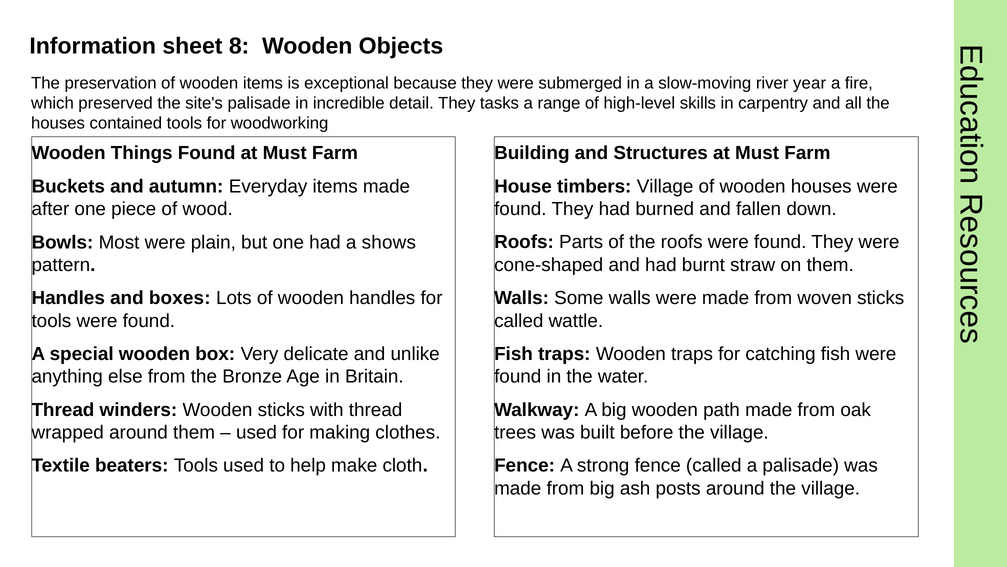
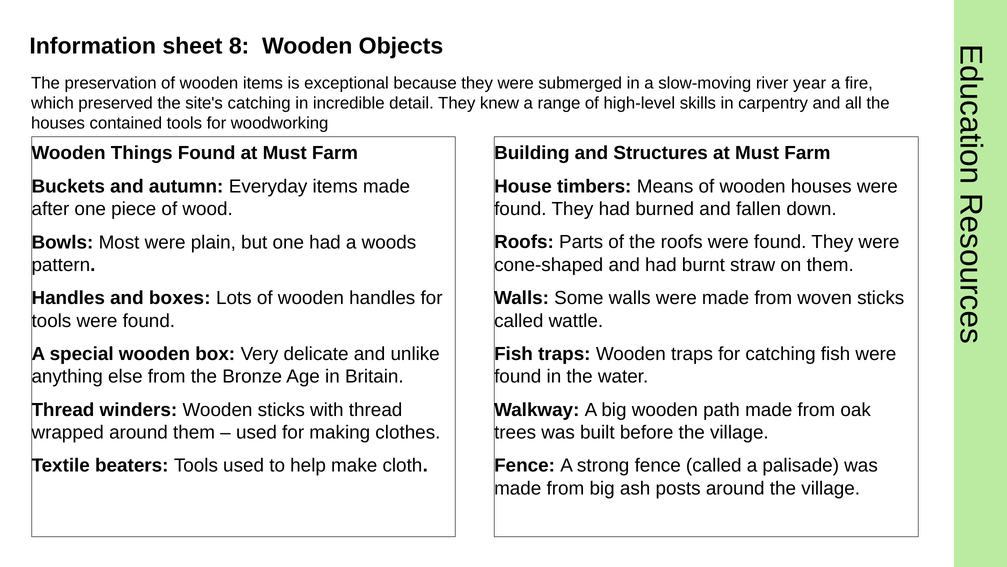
site's palisade: palisade -> catching (259, 103)
tasks: tasks -> knew (499, 103)
timbers Village: Village -> Means (665, 186)
shows: shows -> woods (389, 242)
